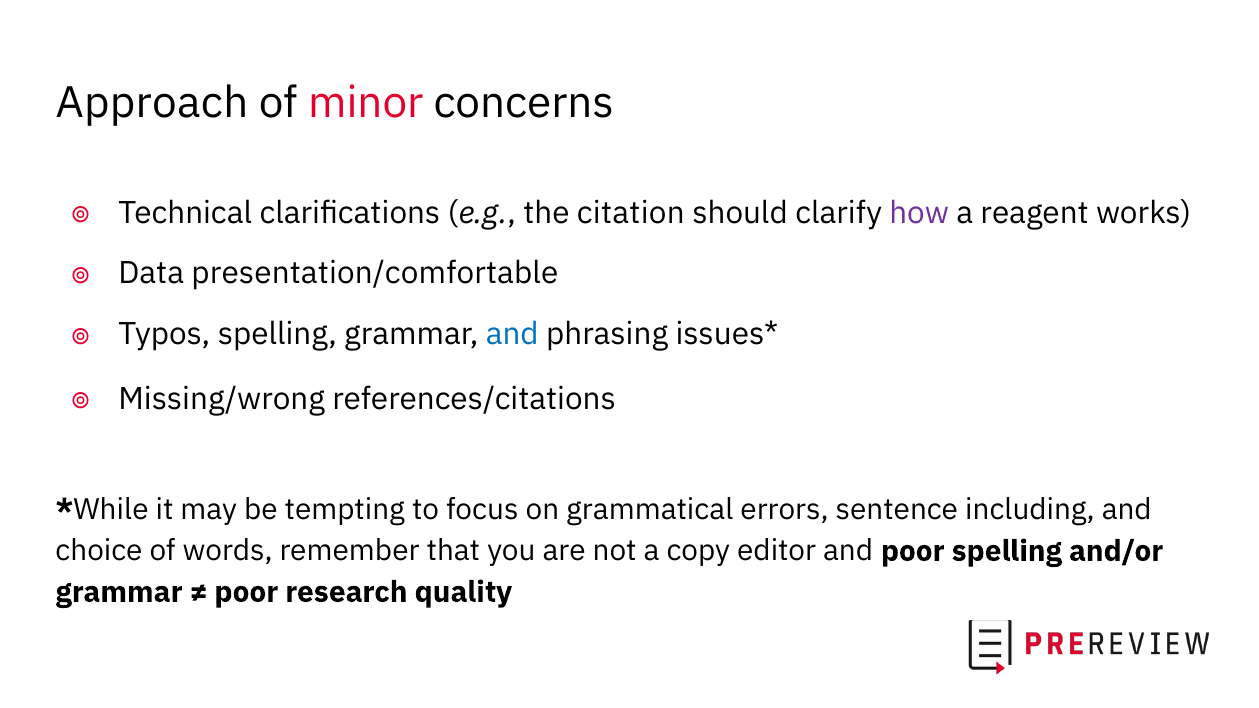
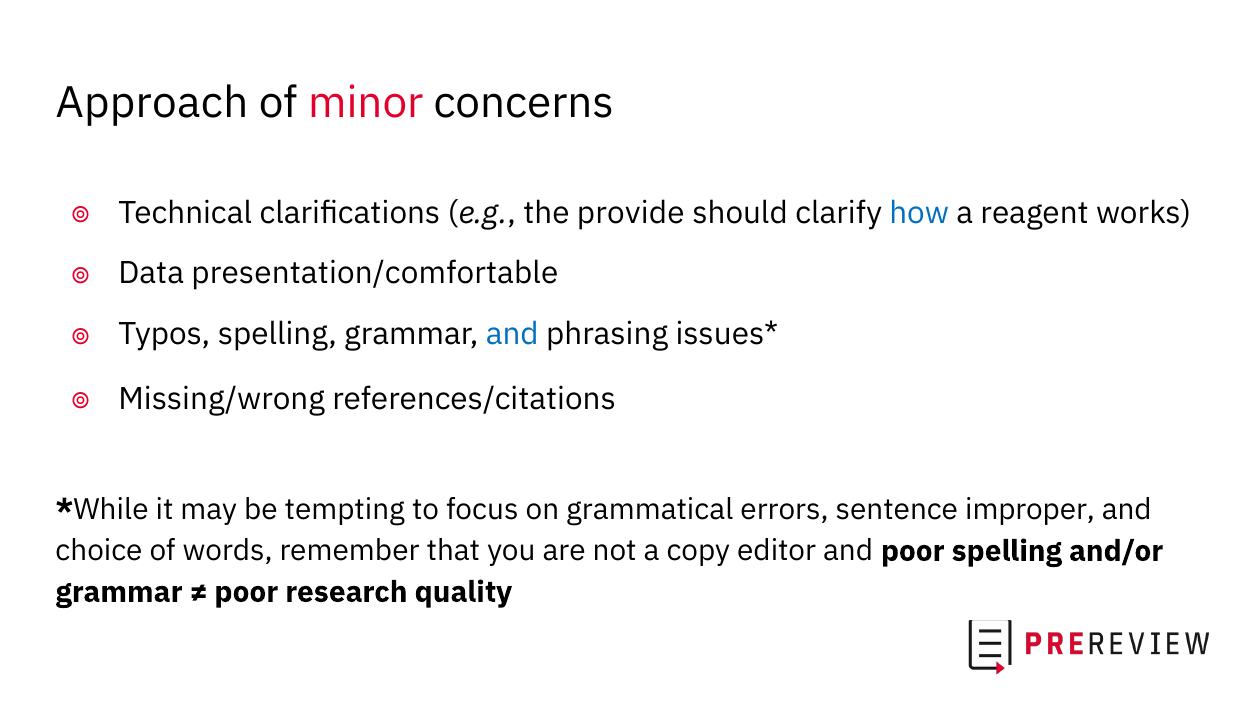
citation: citation -> provide (631, 213)
how colour: purple -> blue (919, 213)
including: including -> improper (1030, 510)
